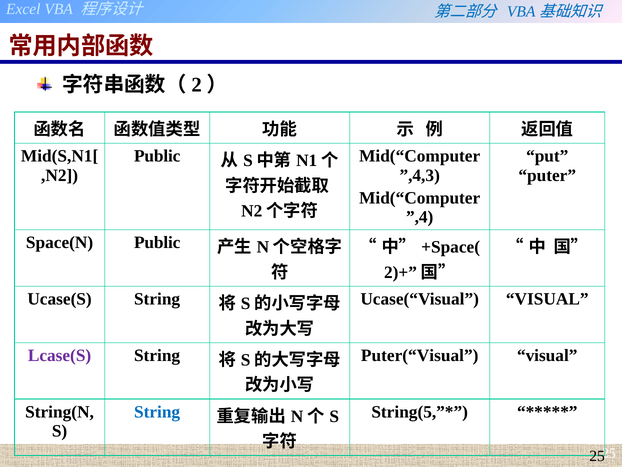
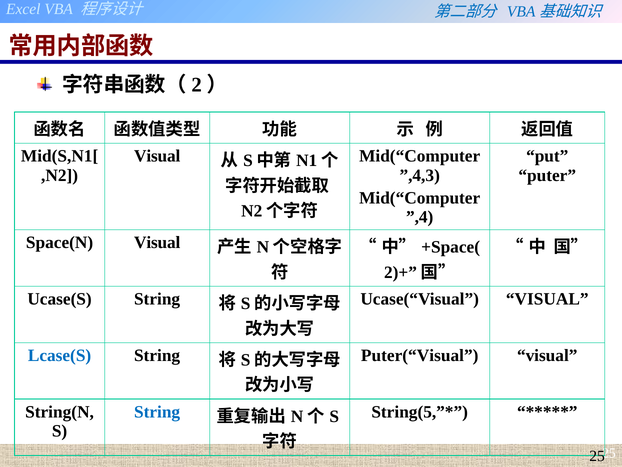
Public: Public -> Visual (157, 156)
Space(N Public: Public -> Visual (157, 242)
Lcase(S colour: purple -> blue (60, 355)
